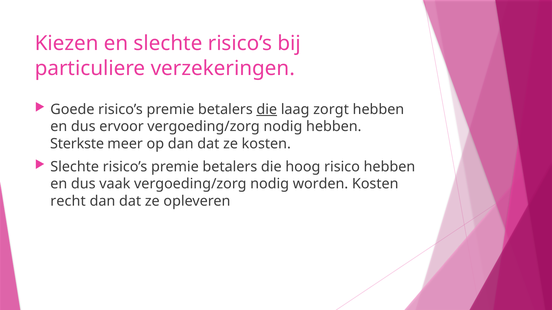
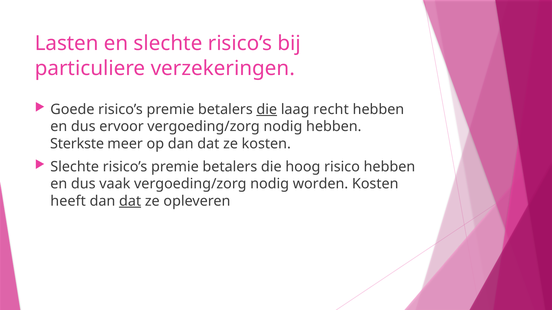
Kiezen: Kiezen -> Lasten (67, 44)
zorgt: zorgt -> recht (331, 110)
recht: recht -> heeft (68, 201)
dat underline: none -> present (130, 201)
